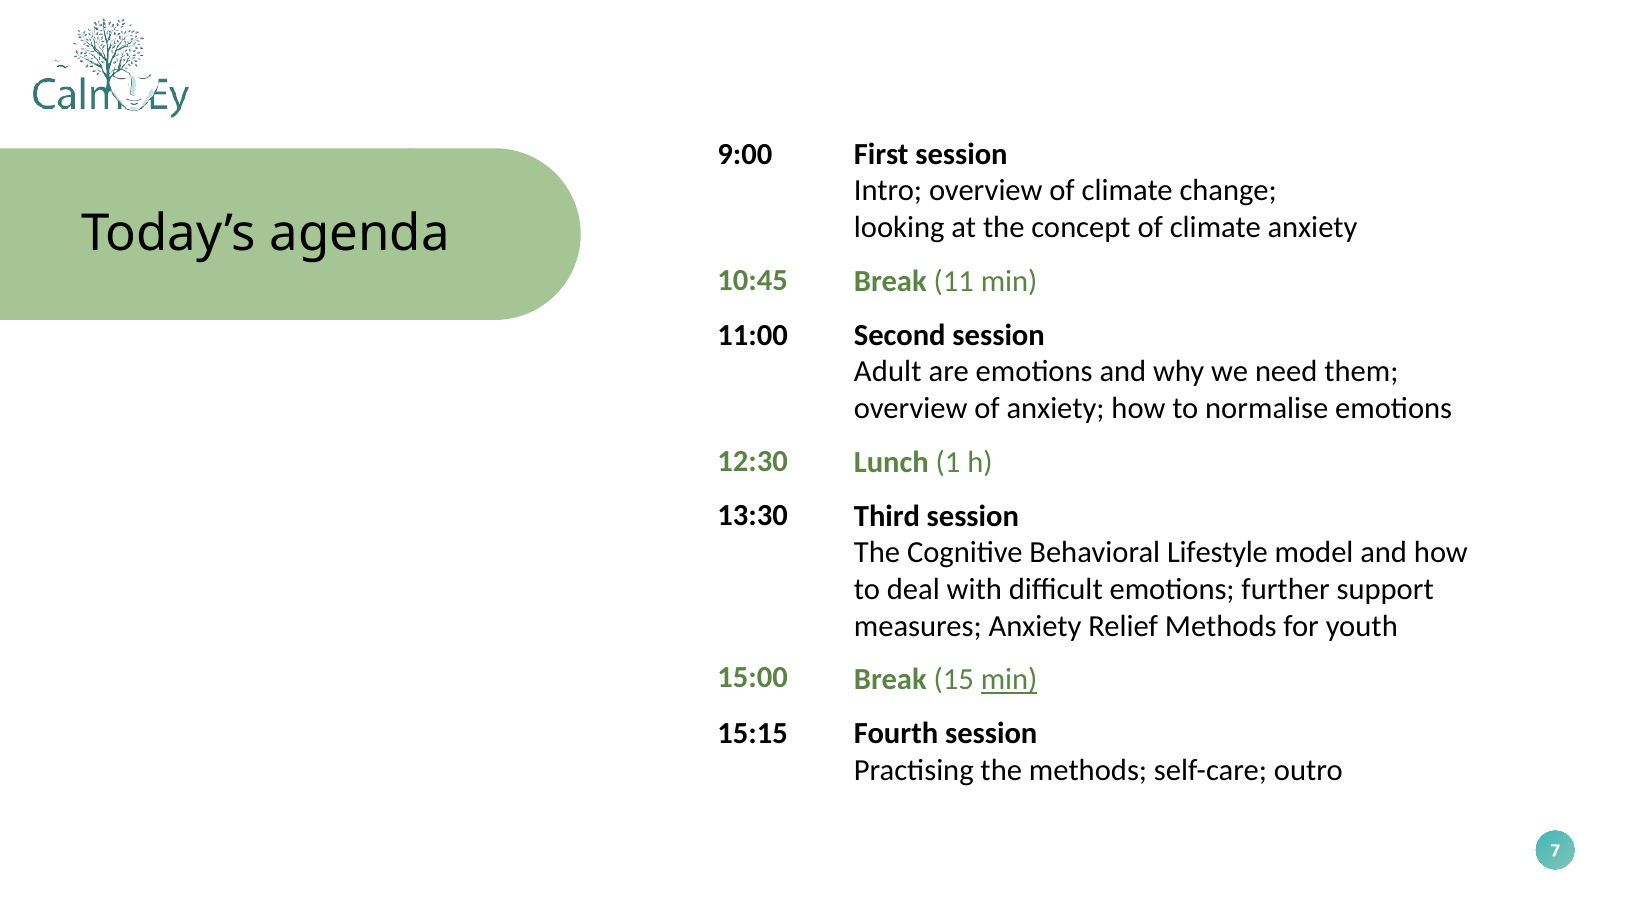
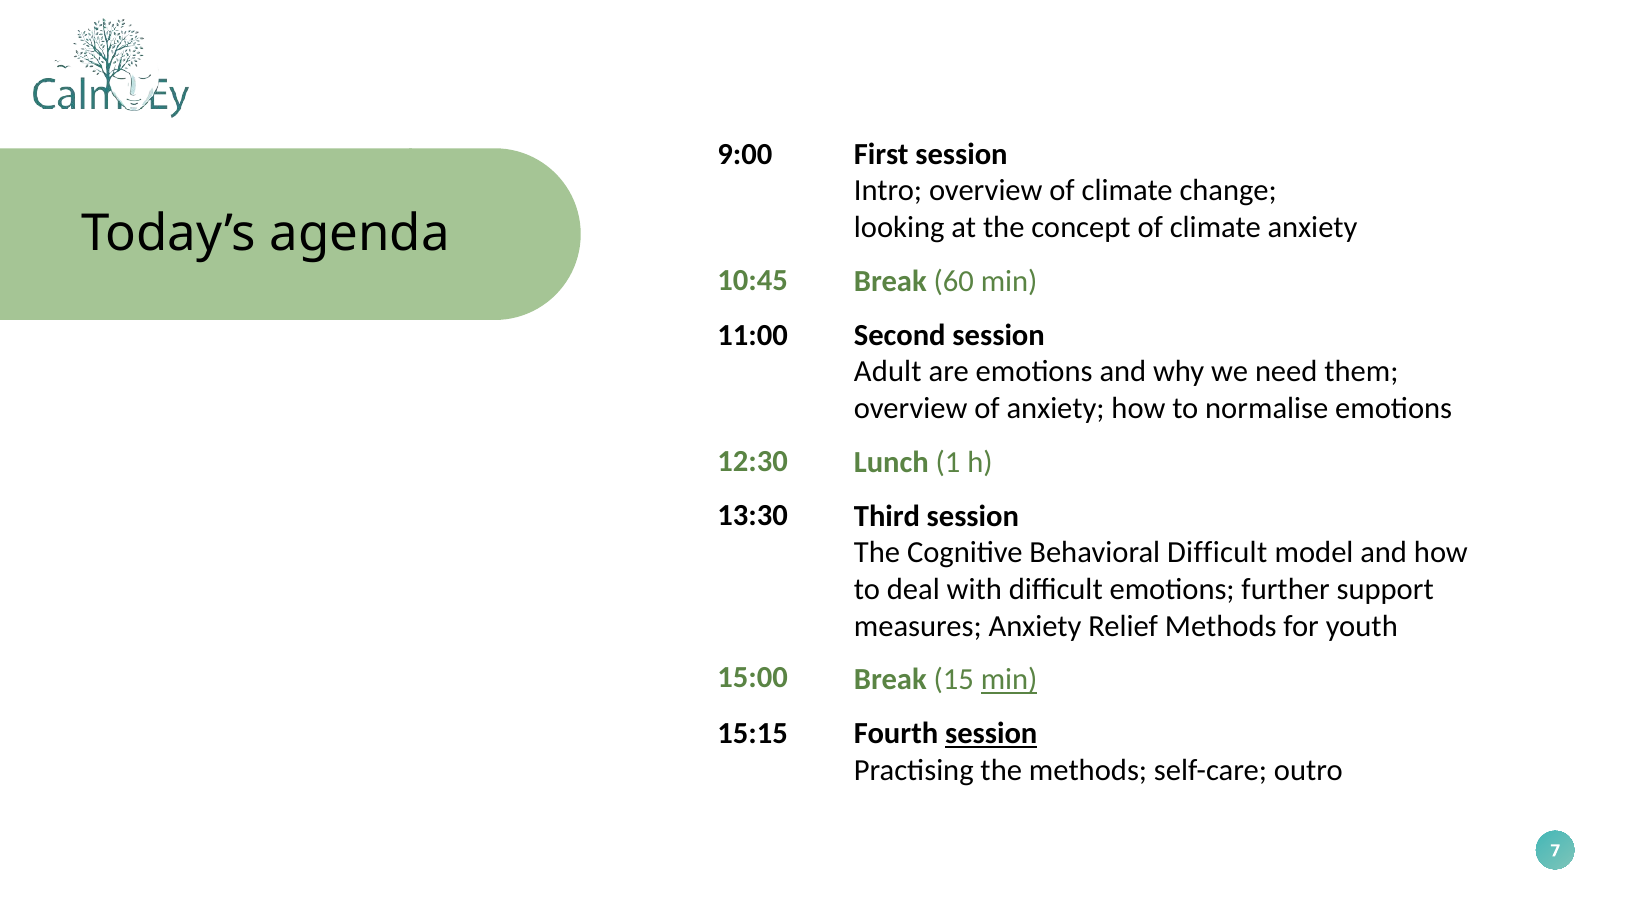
11: 11 -> 60 (954, 281)
Behavioral Lifestyle: Lifestyle -> Difficult (1217, 553)
session underline: none -> present (991, 734)
